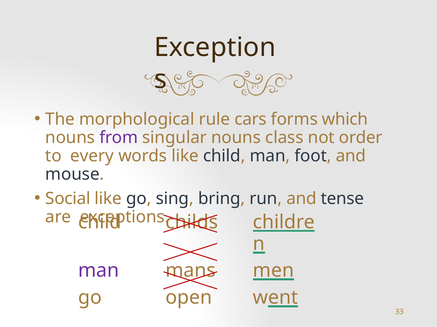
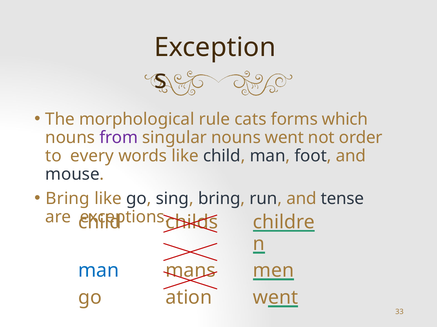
cars: cars -> cats (250, 119)
nouns class: class -> went (285, 138)
Social: Social -> Bring (68, 199)
man colour: purple -> blue (99, 271)
open: open -> ation (189, 298)
